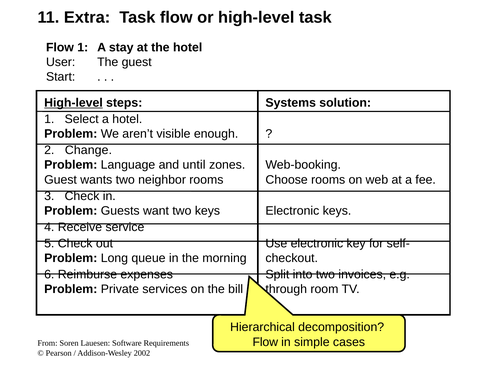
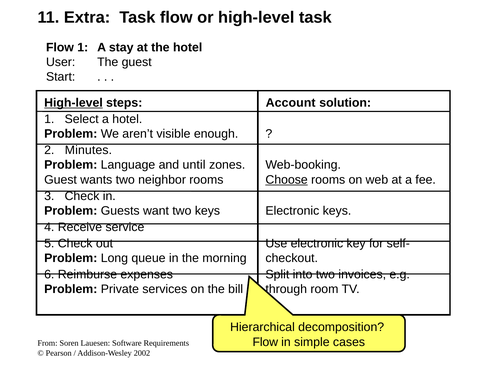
Systems: Systems -> Account (291, 103)
Change: Change -> Minutes (88, 150)
Choose underline: none -> present (287, 180)
